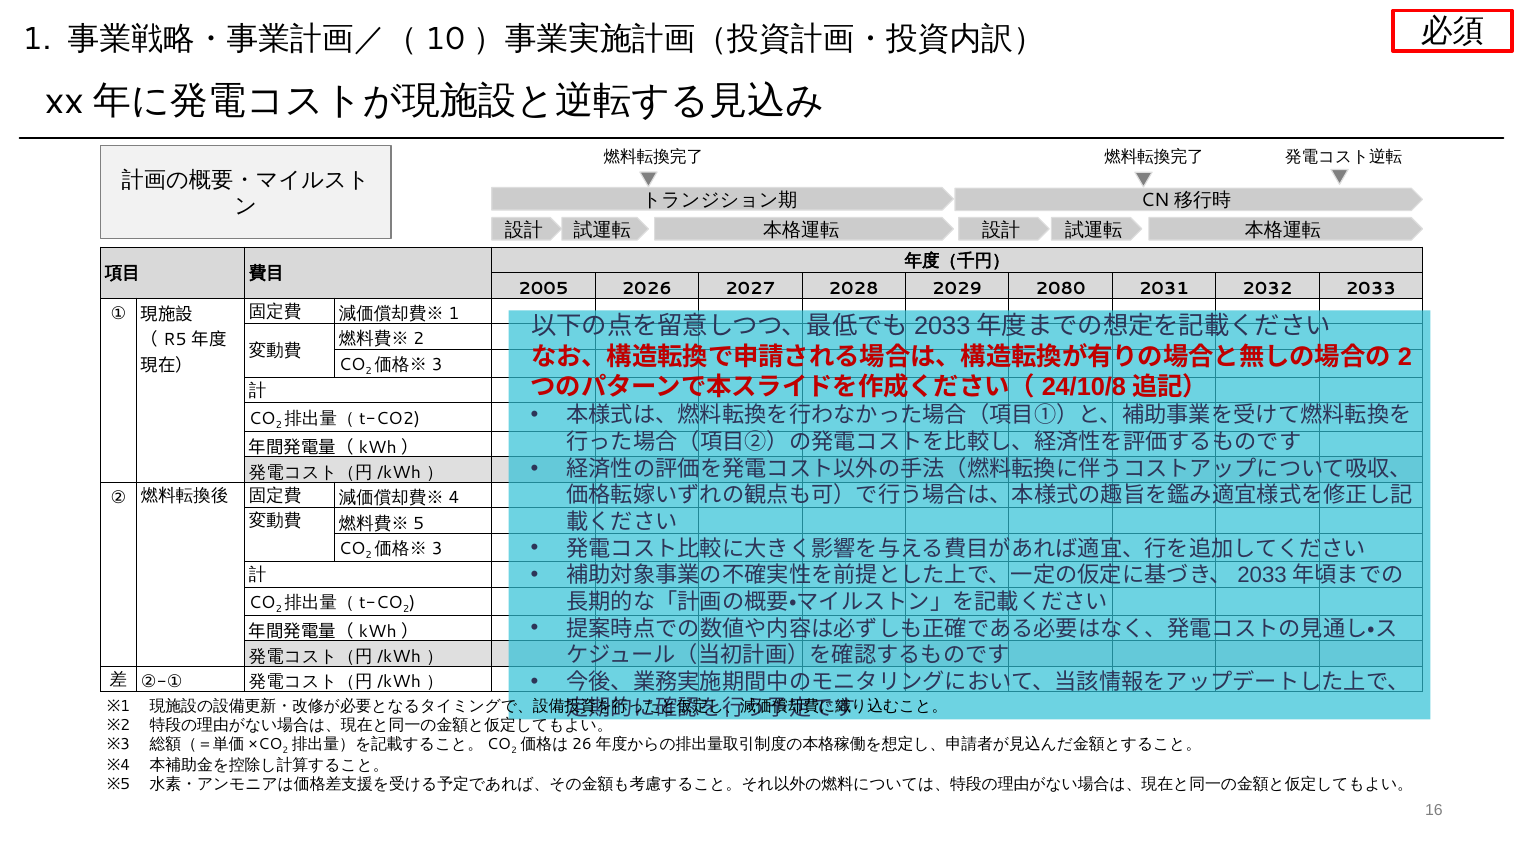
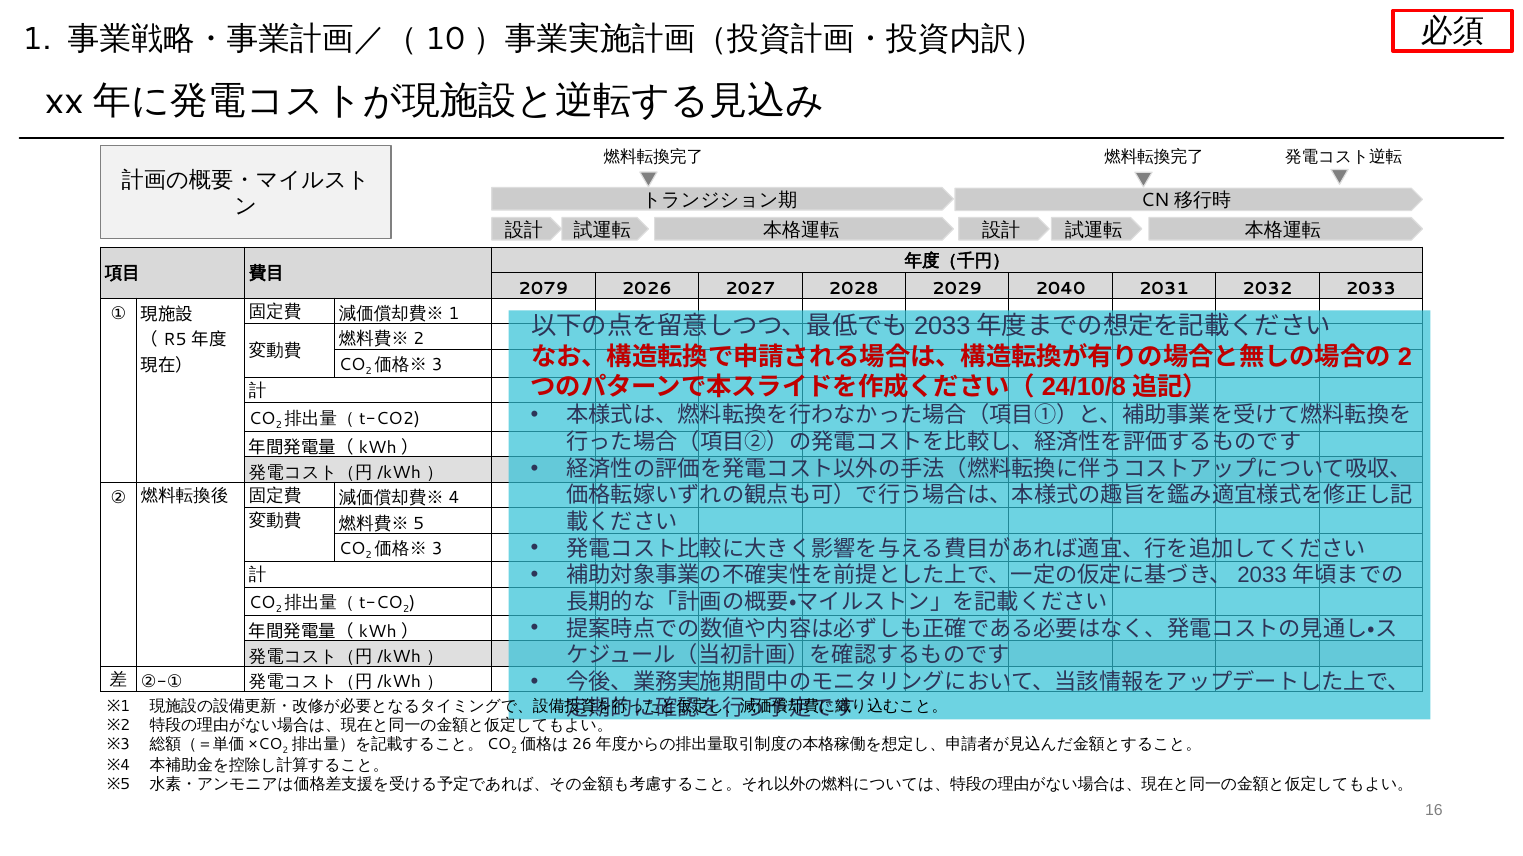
2005: 2005 -> 2079 (543, 288)
2080: 2080 -> 2040 (1061, 288)
